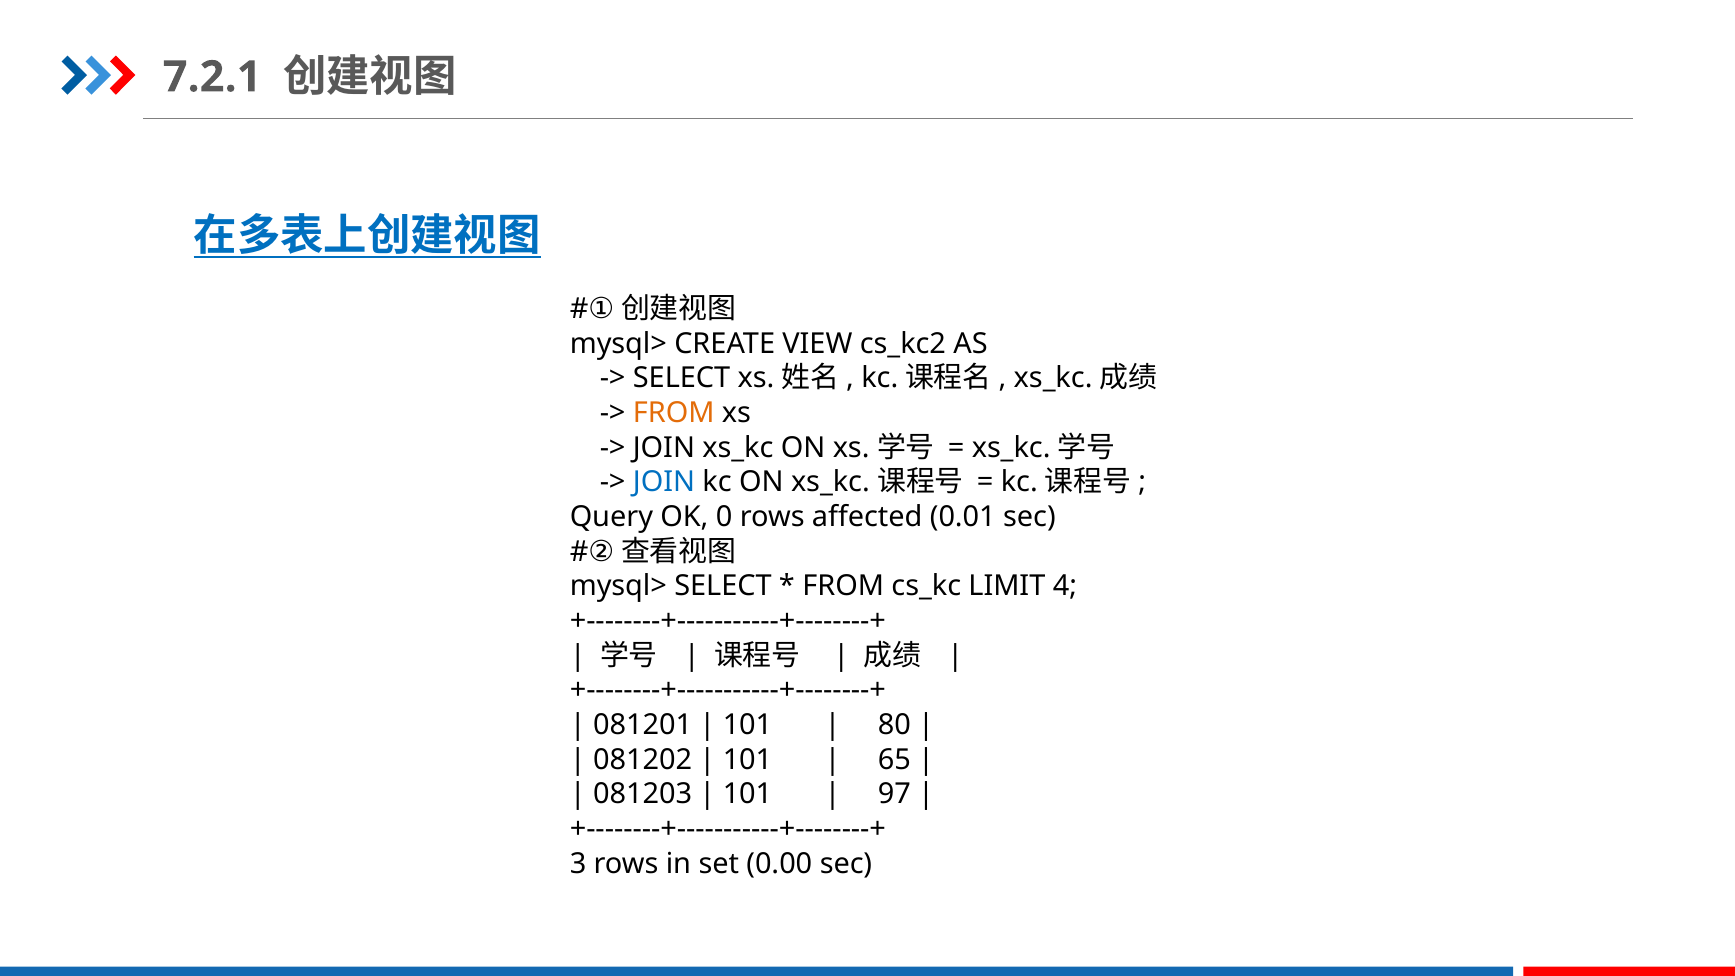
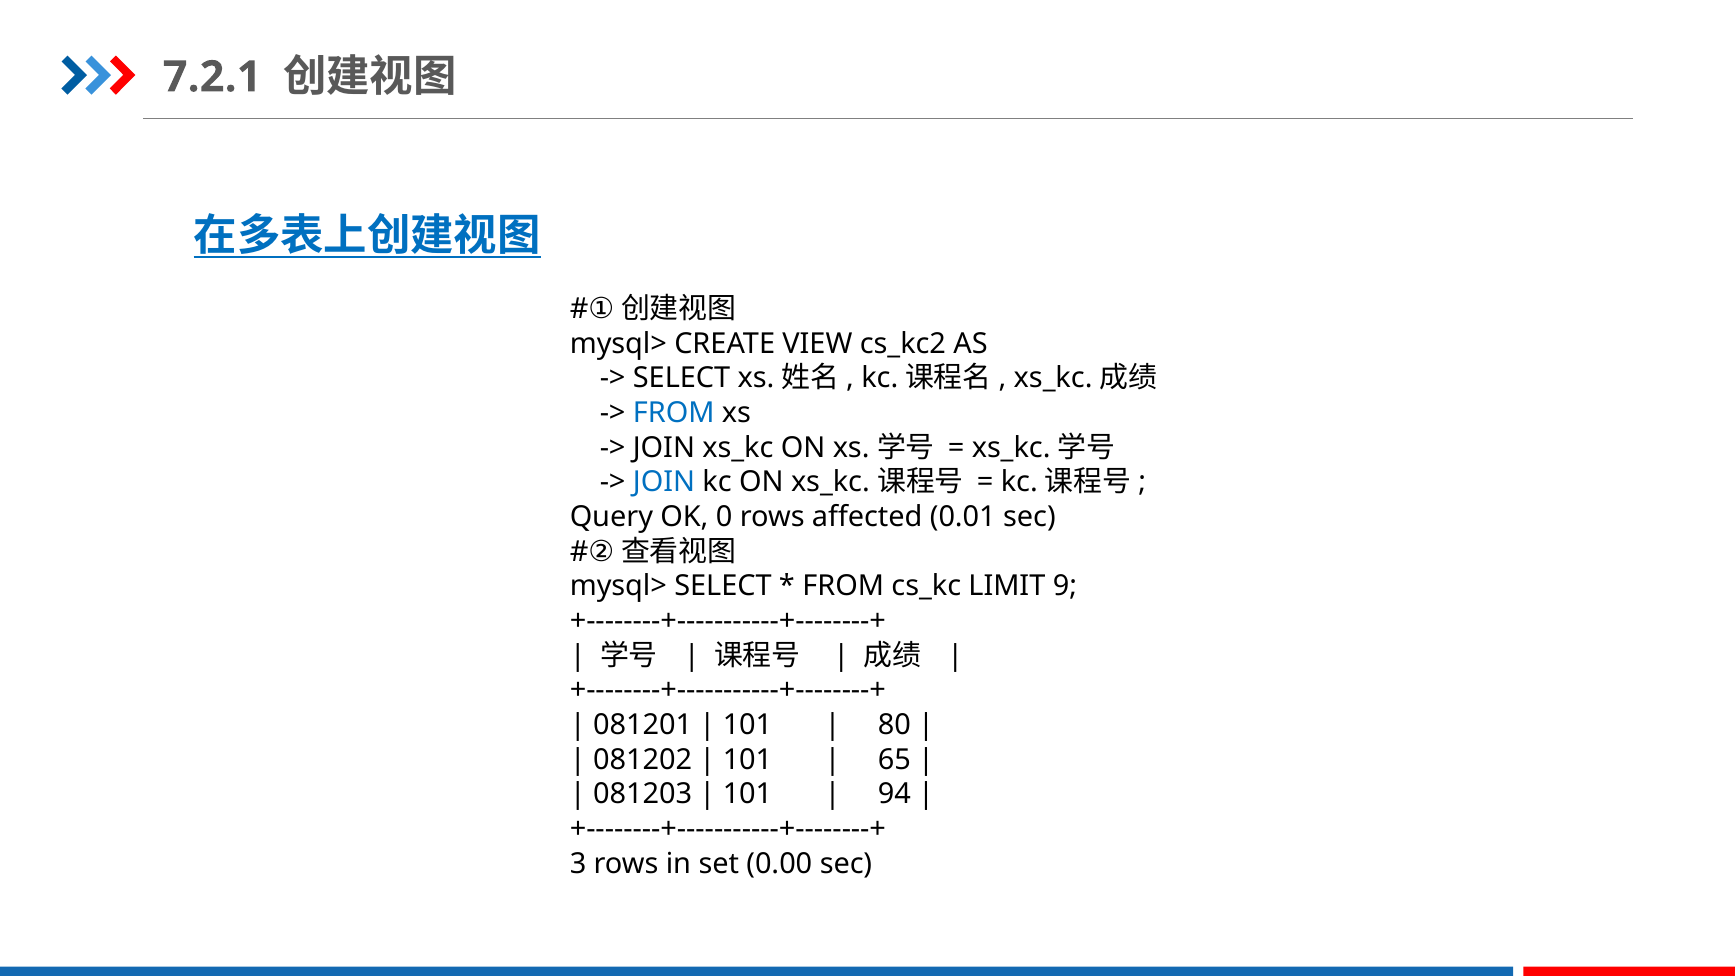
FROM colour: orange -> blue (674, 413)
4: 4 -> 9 (1065, 586)
97: 97 -> 94 (894, 795)
